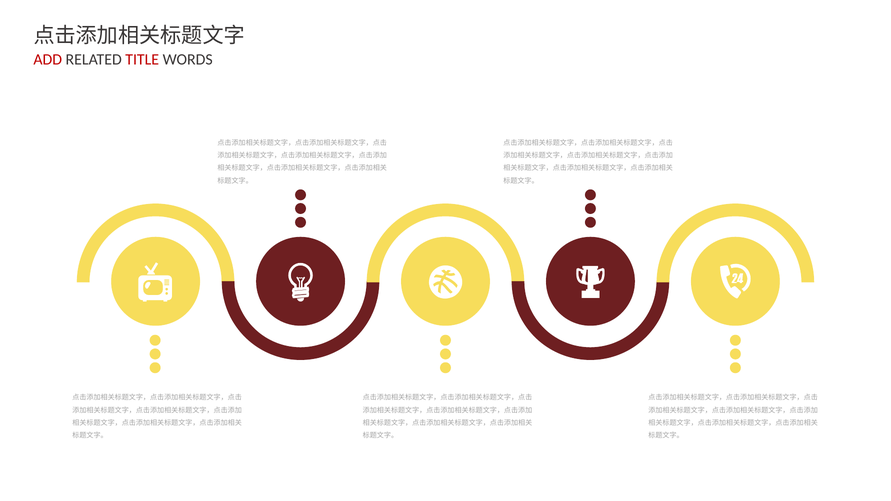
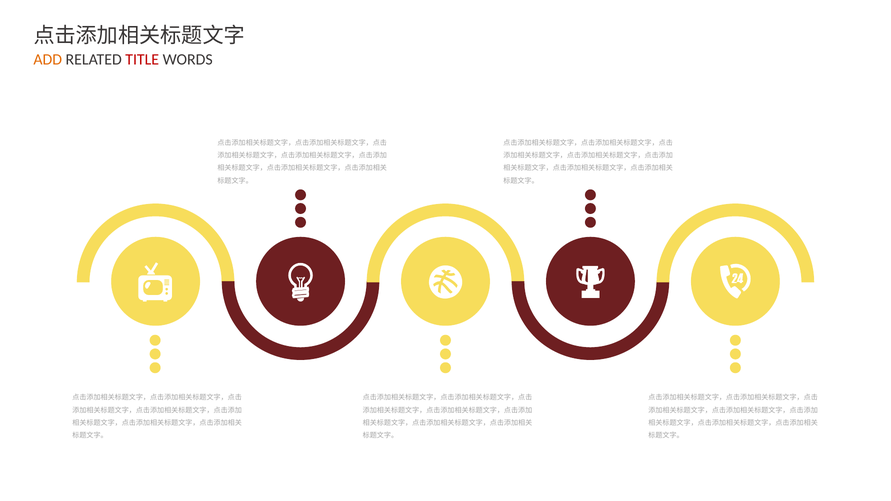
ADD colour: red -> orange (48, 59)
